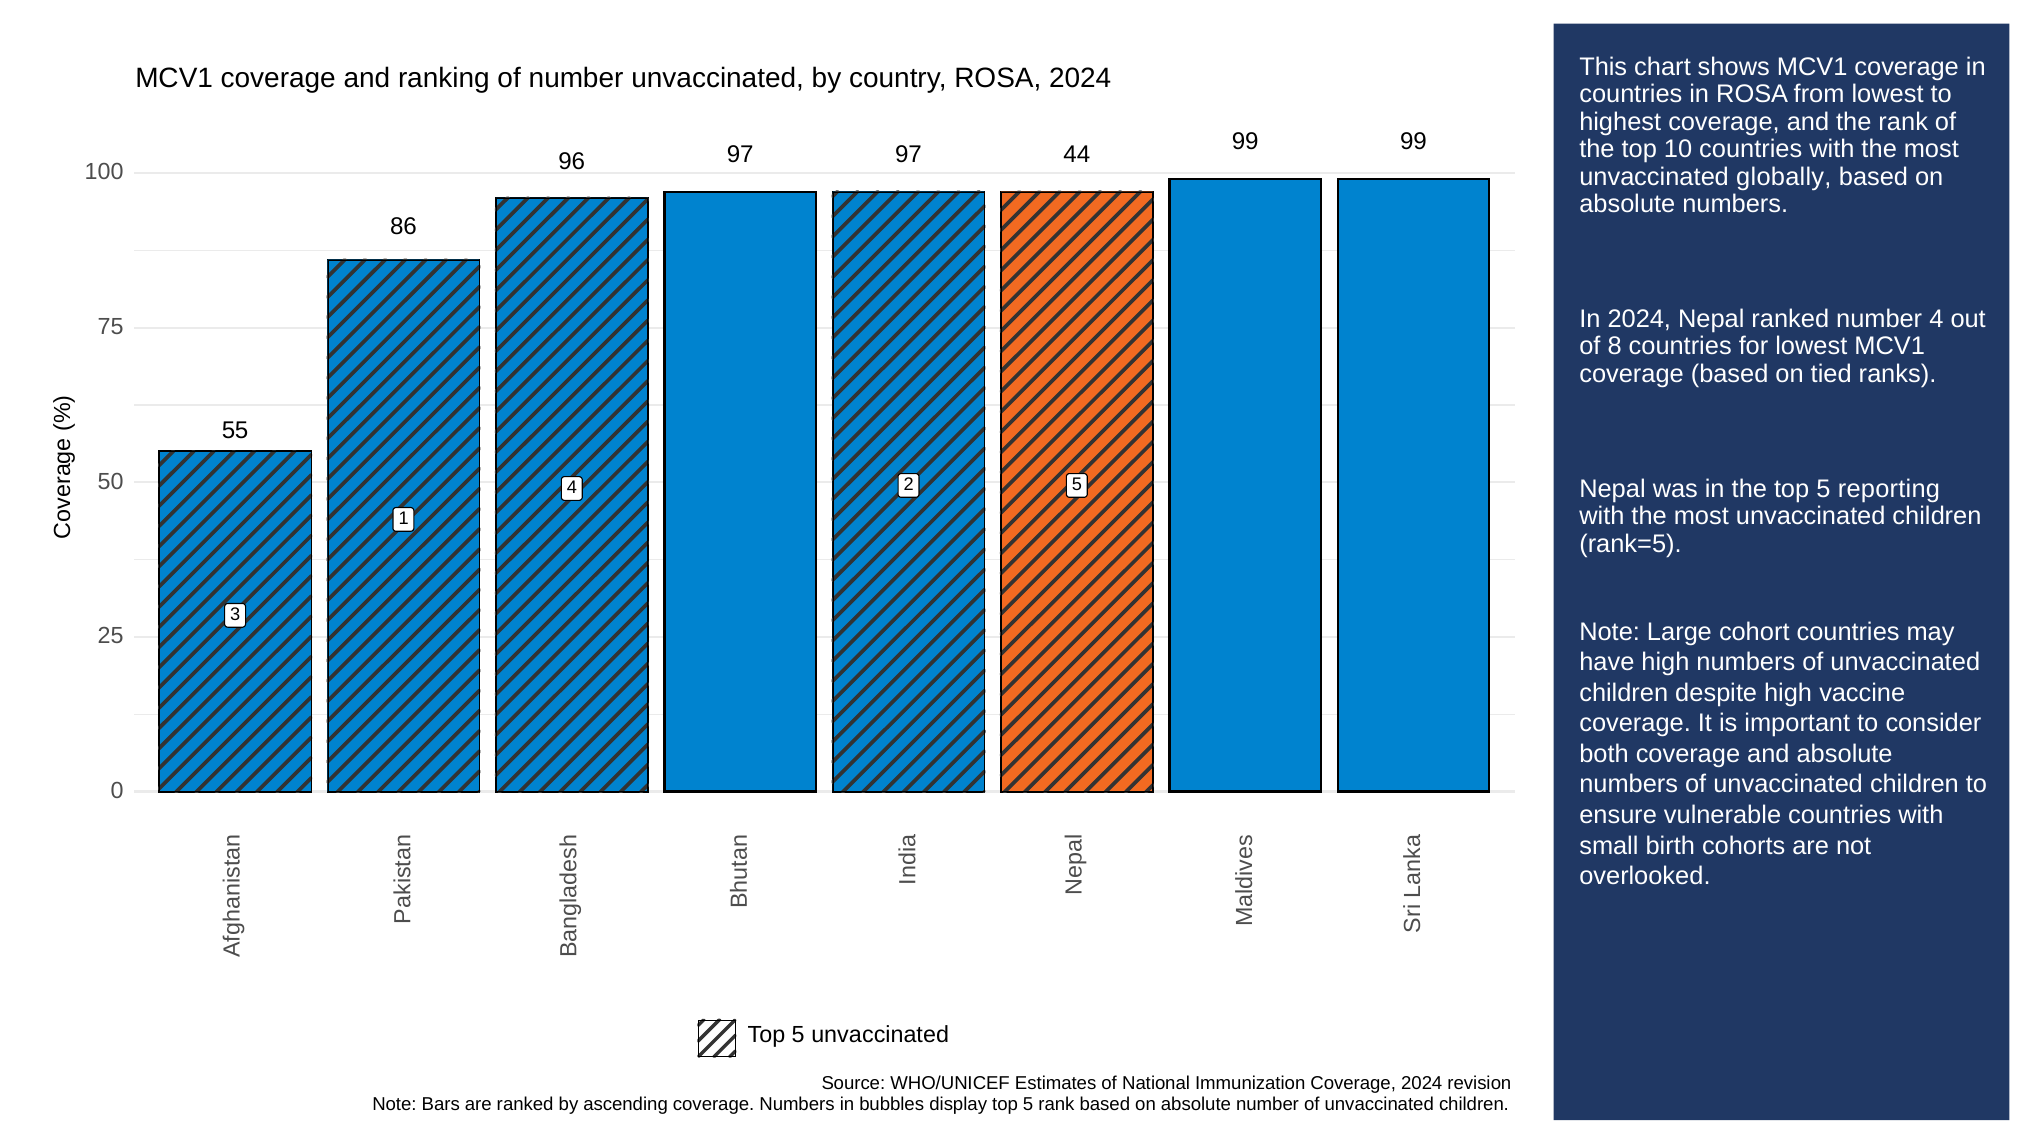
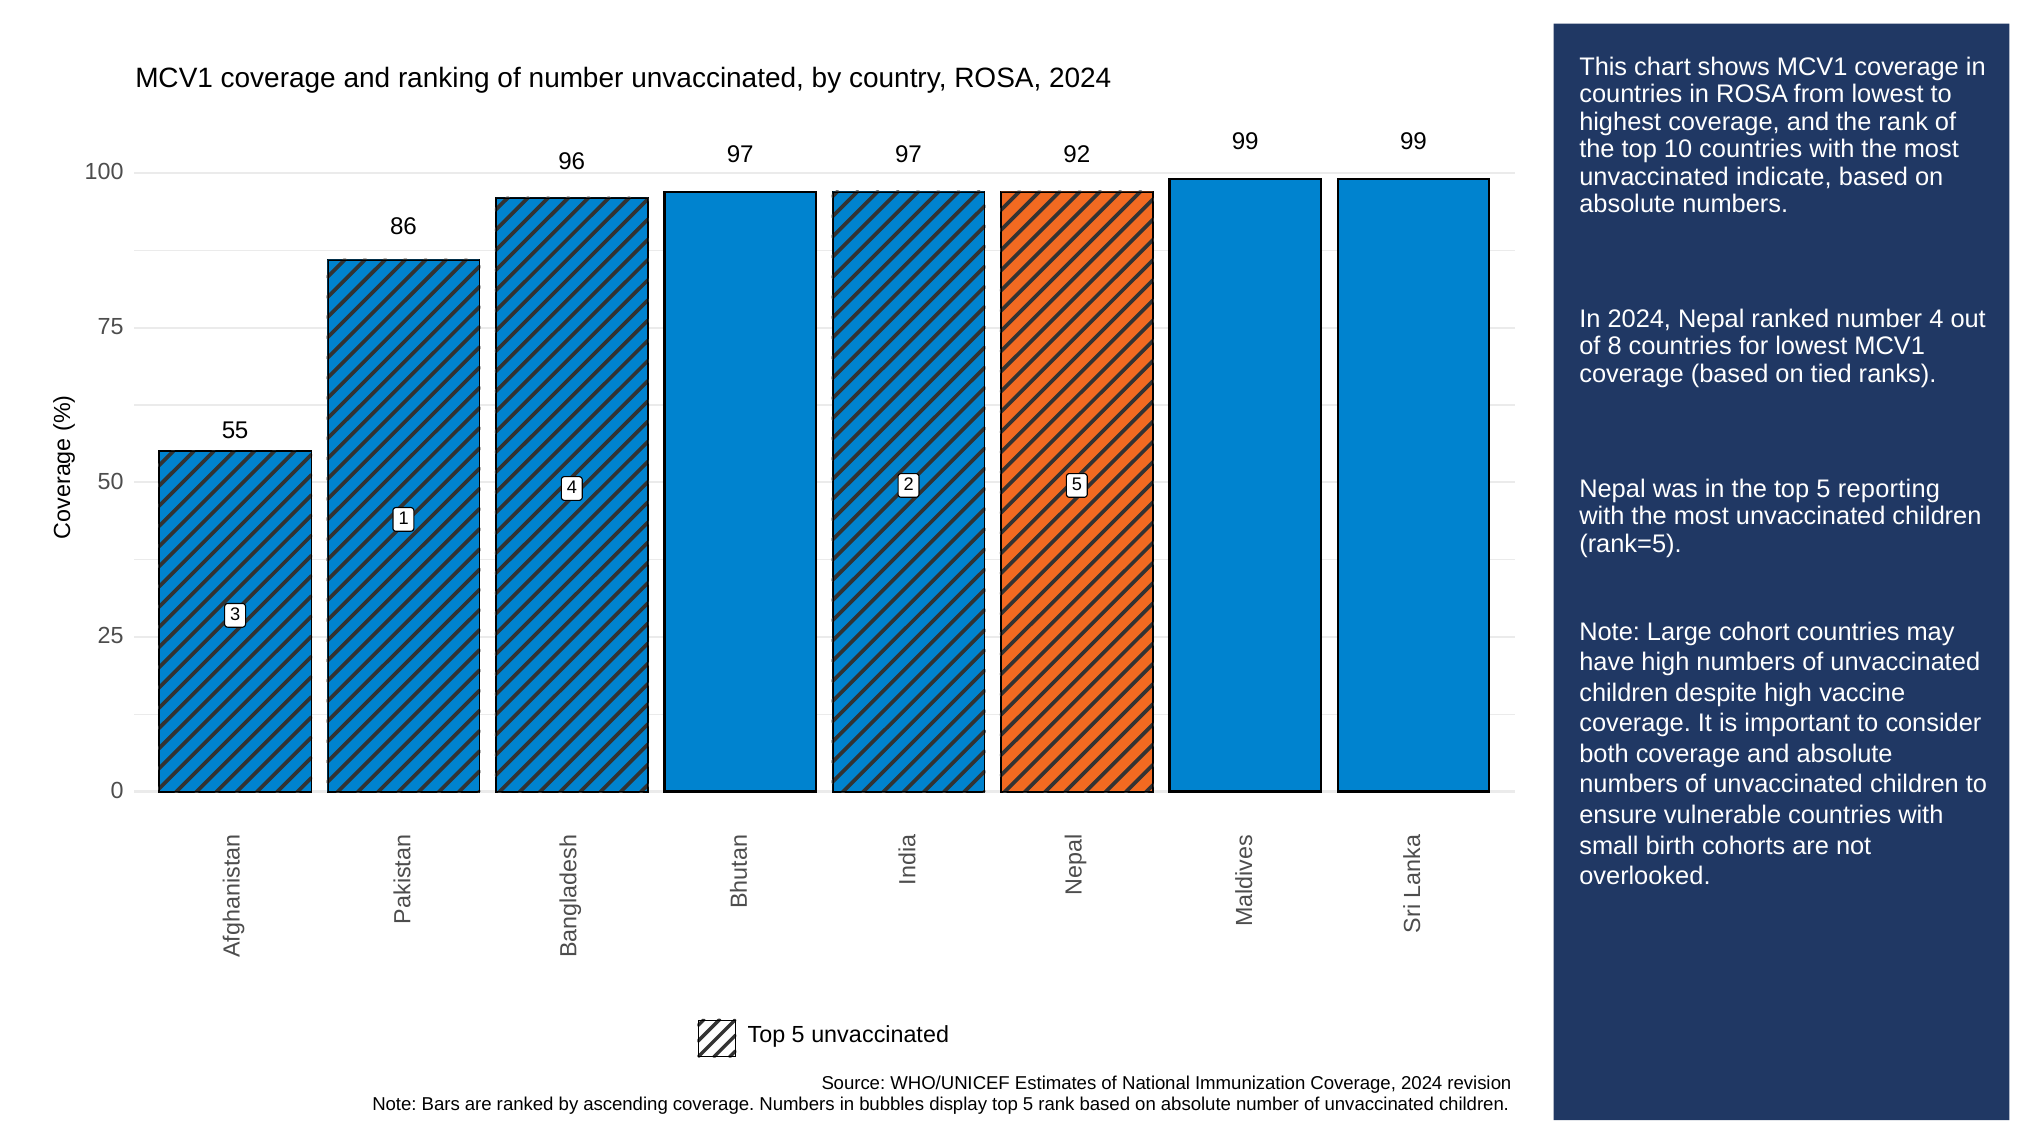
44: 44 -> 92 (1077, 155)
globally: globally -> indicate (1784, 177)
